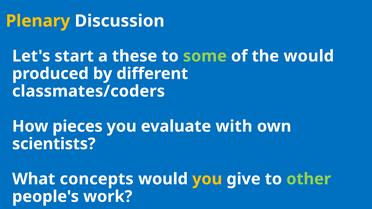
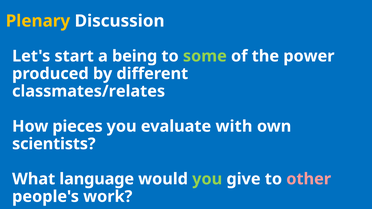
these: these -> being (135, 56)
the would: would -> power (309, 56)
classmates/coders: classmates/coders -> classmates/relates (89, 91)
concepts: concepts -> language (97, 179)
you colour: yellow -> light green (207, 179)
other colour: light green -> pink (309, 179)
